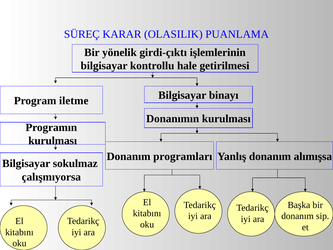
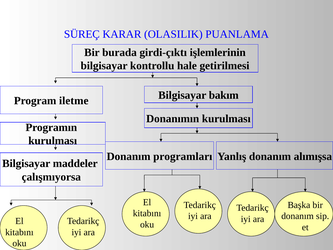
yönelik: yönelik -> burada (119, 52)
binayı: binayı -> bakım (224, 95)
sokulmaz: sokulmaz -> maddeler (75, 163)
